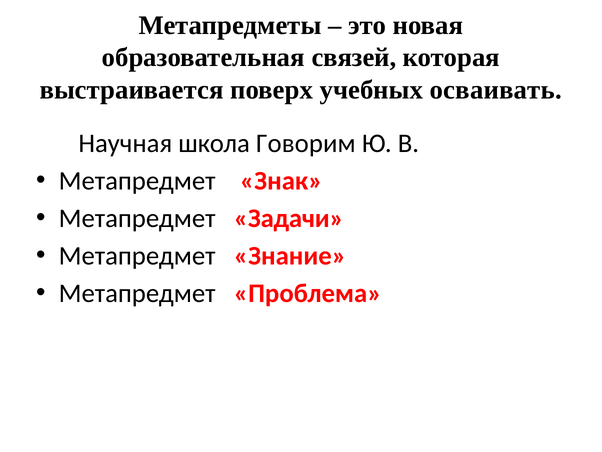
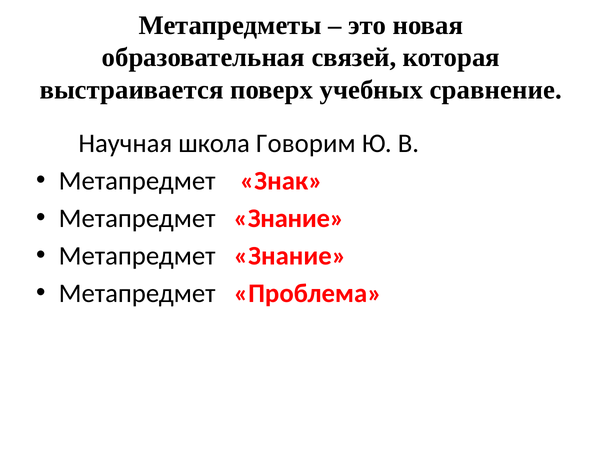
осваивать: осваивать -> сравнение (496, 90)
Задачи: Задачи -> Знание (289, 218)
